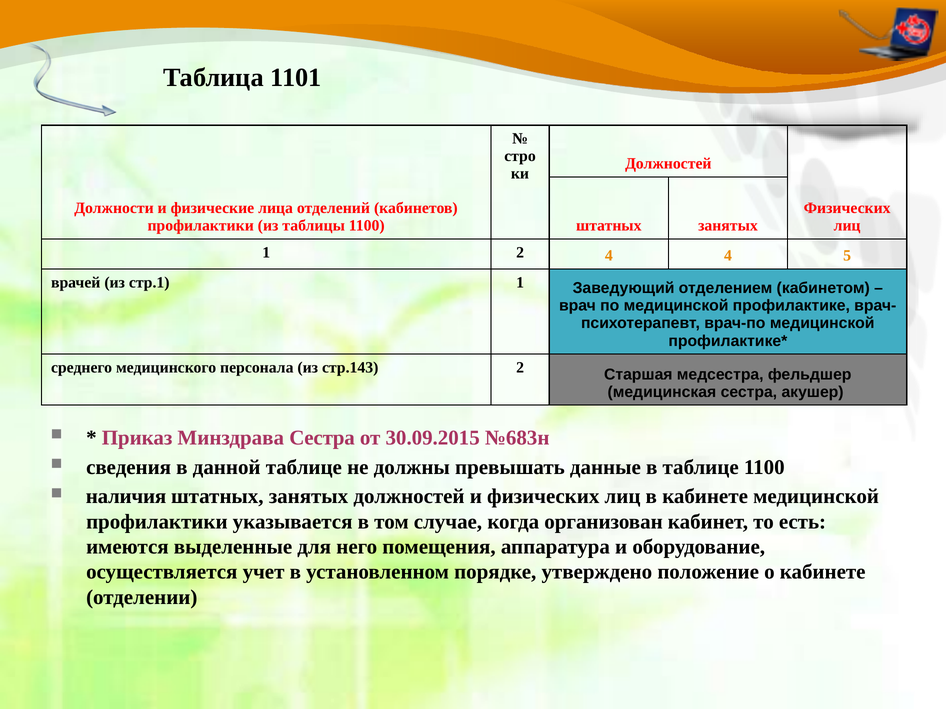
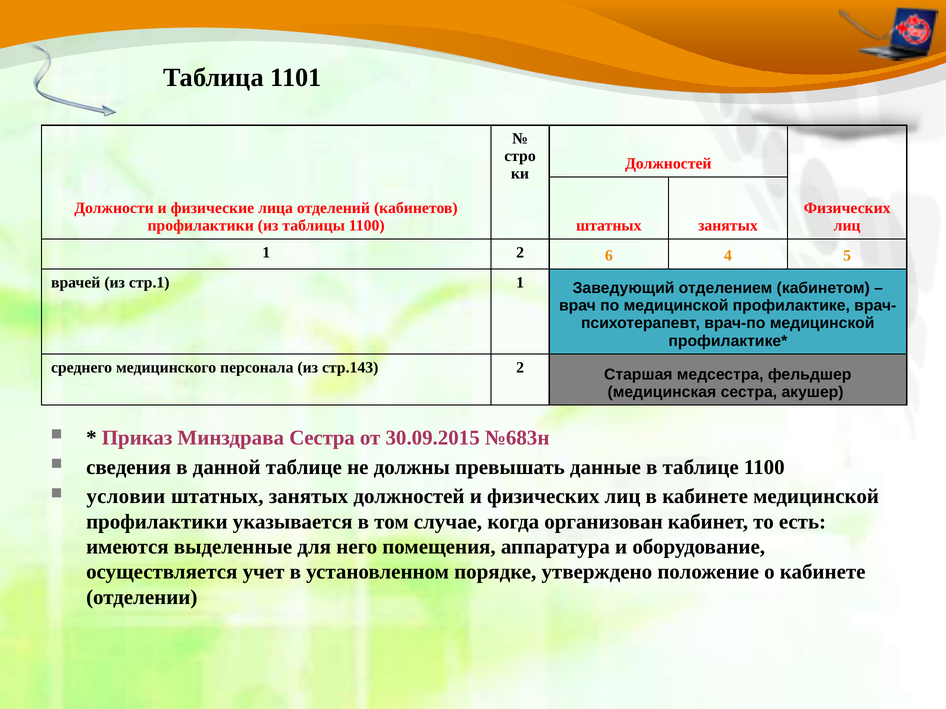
2 4: 4 -> 6 (609, 256)
наличия: наличия -> условии (126, 497)
